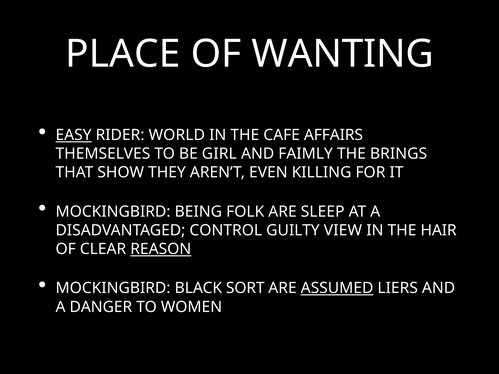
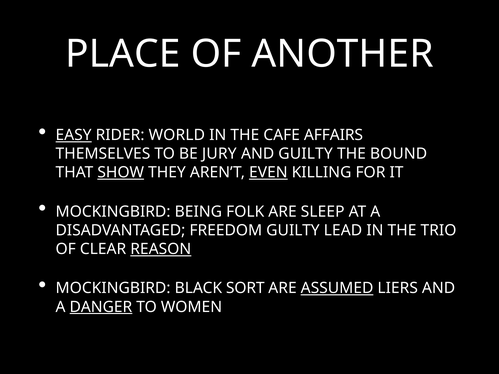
WANTING: WANTING -> ANOTHER (343, 54)
GIRL: GIRL -> JURY (219, 154)
AND FAIMLY: FAIMLY -> GUILTY (306, 154)
BRINGS: BRINGS -> BOUND (399, 154)
SHOW underline: none -> present (121, 173)
EVEN underline: none -> present (268, 173)
CONTROL: CONTROL -> FREEDOM (226, 230)
VIEW: VIEW -> LEAD (343, 230)
HAIR: HAIR -> TRIO (438, 230)
DANGER underline: none -> present (101, 307)
